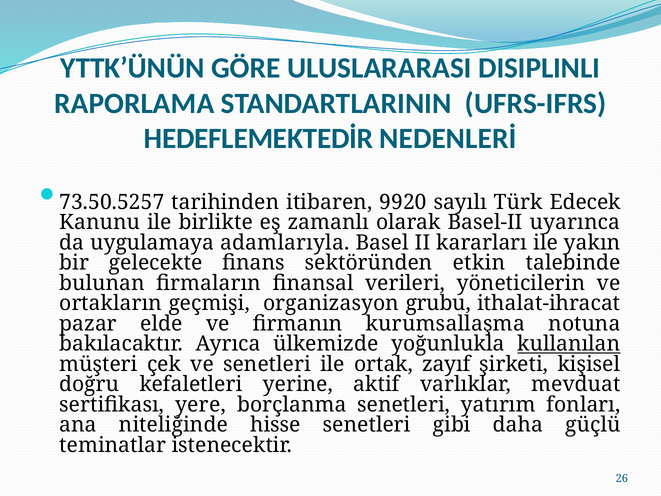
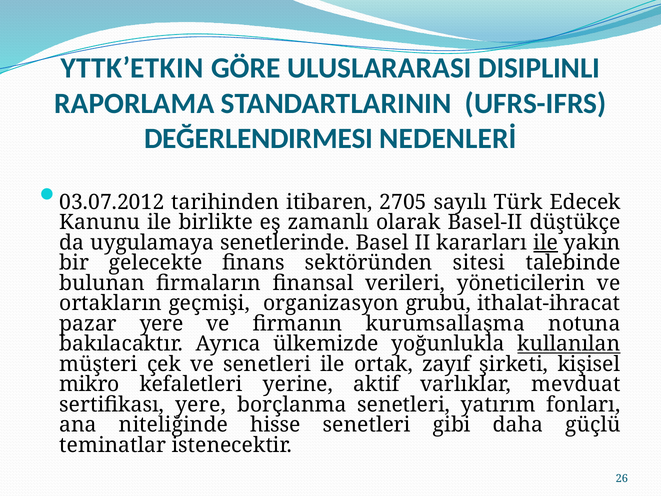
YTTK’ÜNÜN: YTTK’ÜNÜN -> YTTK’ETKIN (132, 68)
HEDEFLEMEKTEDİR: HEDEFLEMEKTEDİR -> DEĞERLENDIRMESI (259, 139)
73.50.5257: 73.50.5257 -> 03.07.2012 (112, 202)
9920: 9920 -> 2705 (403, 202)
uyarınca: uyarınca -> düştükçe (575, 222)
adamlarıyla: adamlarıyla -> senetlerinde (285, 242)
ile underline: none -> present (546, 242)
etkin: etkin -> sitesi (479, 263)
pazar elde: elde -> yere (162, 323)
doğru: doğru -> mikro (89, 384)
